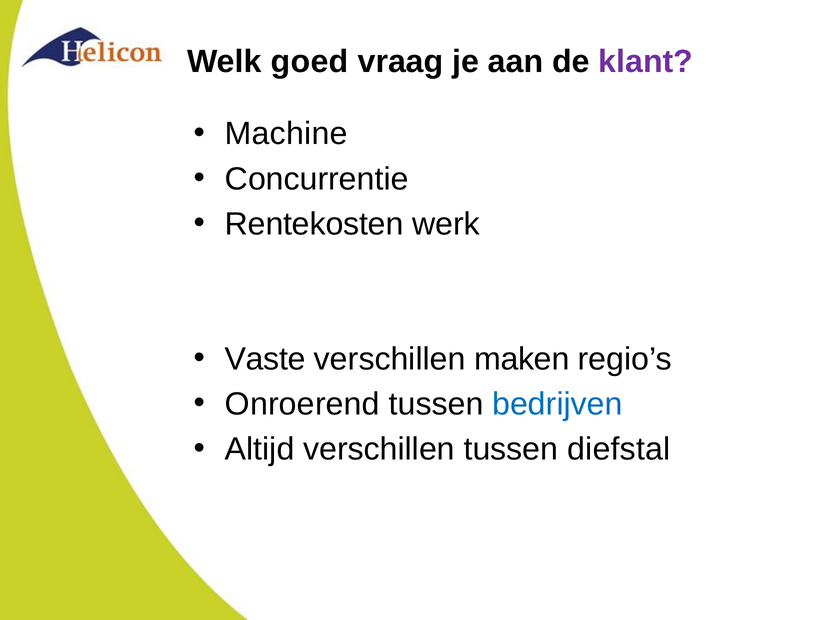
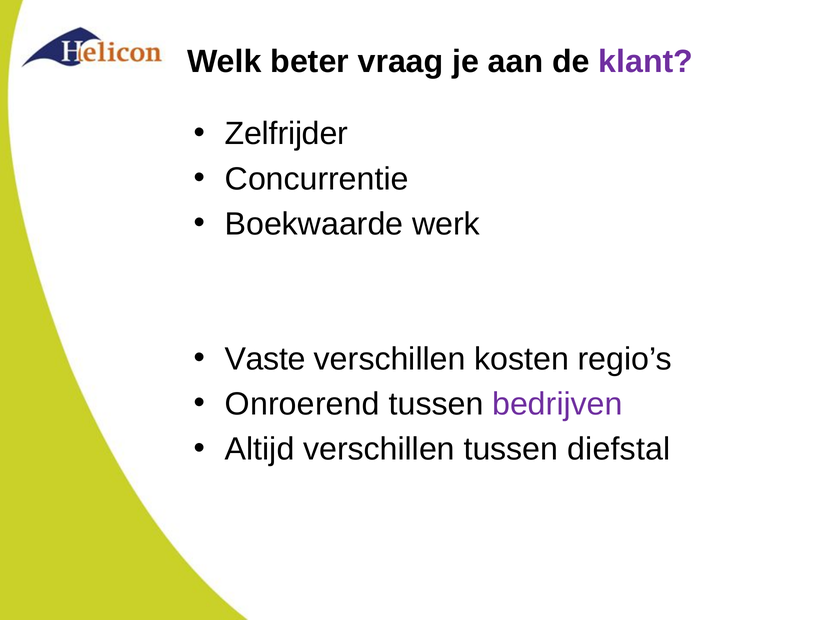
goed: goed -> beter (310, 62)
Machine: Machine -> Zelfrijder (286, 134)
Rentekosten: Rentekosten -> Boekwaarde (314, 224)
maken: maken -> kosten (522, 359)
bedrijven colour: blue -> purple (557, 404)
